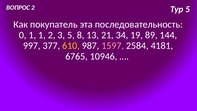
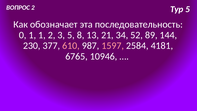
покупатель: покупатель -> обозначает (54, 24)
19: 19 -> 52 (137, 35)
997: 997 -> 230 (32, 46)
610 colour: yellow -> pink (71, 46)
